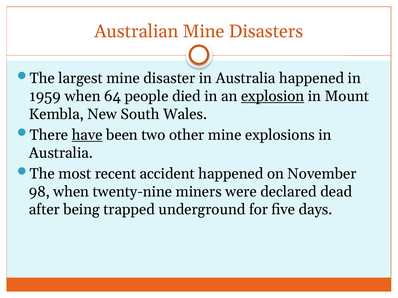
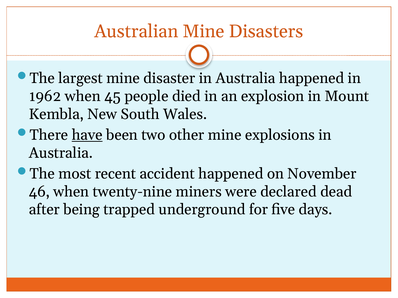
1959: 1959 -> 1962 (45, 96)
64: 64 -> 45 (113, 96)
explosion underline: present -> none (273, 96)
98: 98 -> 46 (39, 192)
